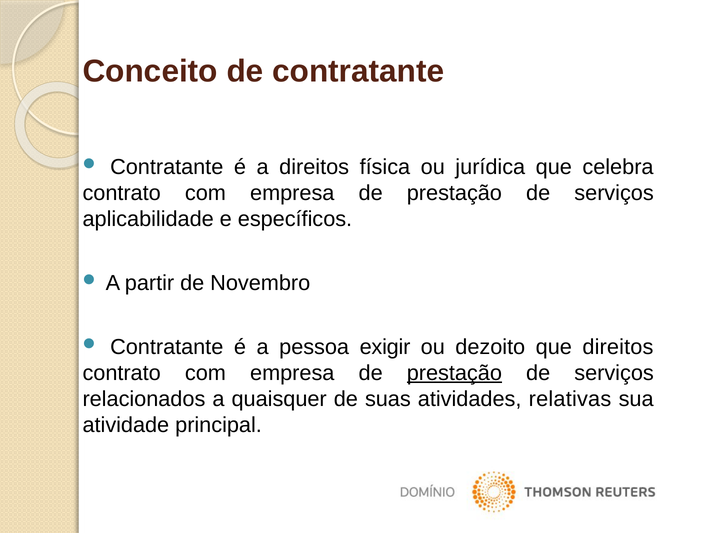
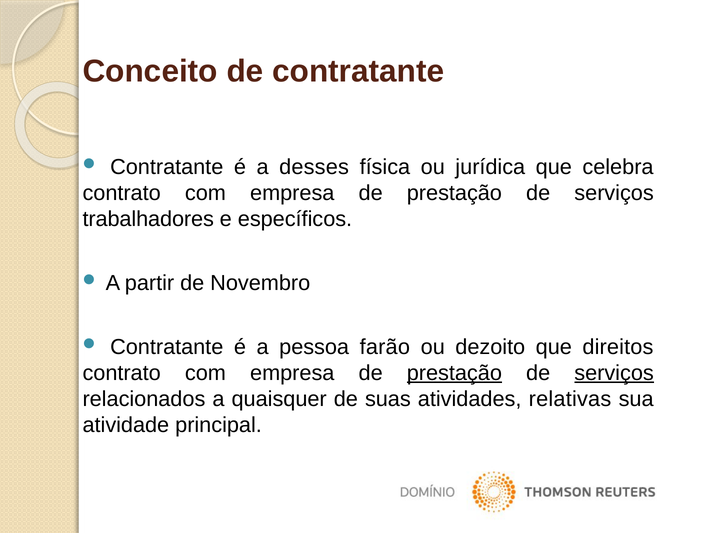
a direitos: direitos -> desses (314, 167)
aplicabilidade: aplicabilidade -> trabalhadores (148, 219)
exigir: exigir -> farão (385, 347)
serviços underline: none -> present (614, 373)
